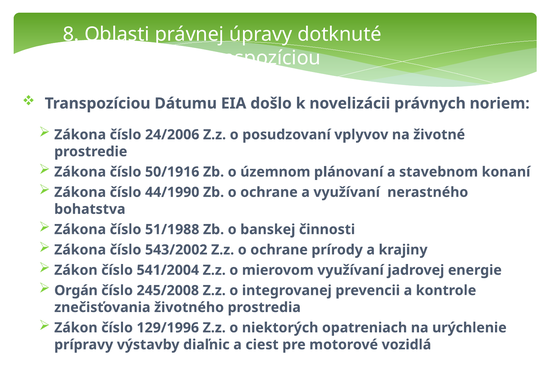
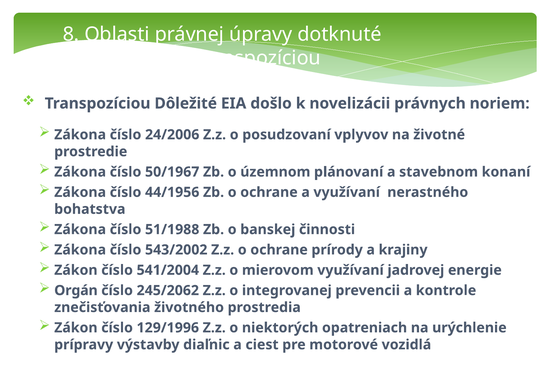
Dátumu: Dátumu -> Dôležité (186, 103)
50/1916: 50/1916 -> 50/1967 (172, 172)
44/1990: 44/1990 -> 44/1956 (172, 192)
245/2008: 245/2008 -> 245/2062 (168, 290)
